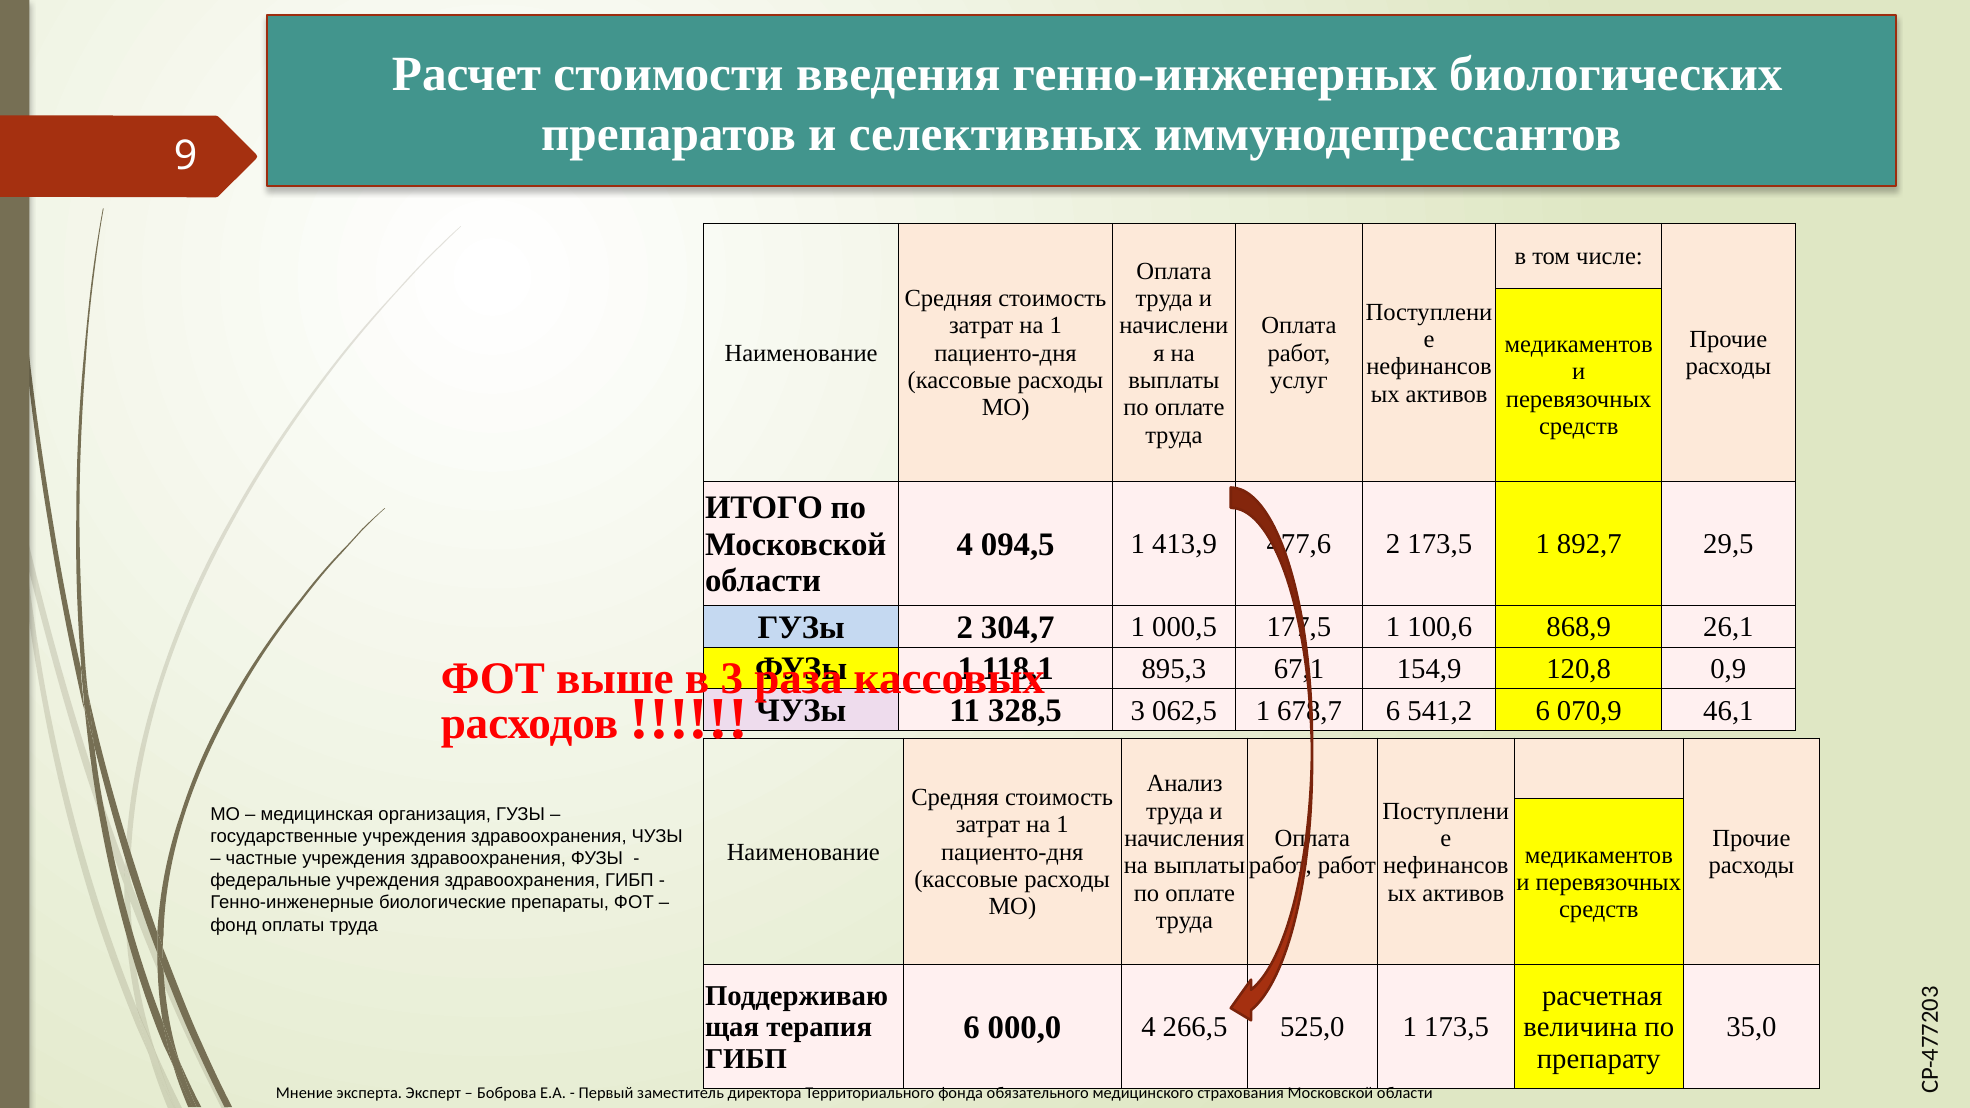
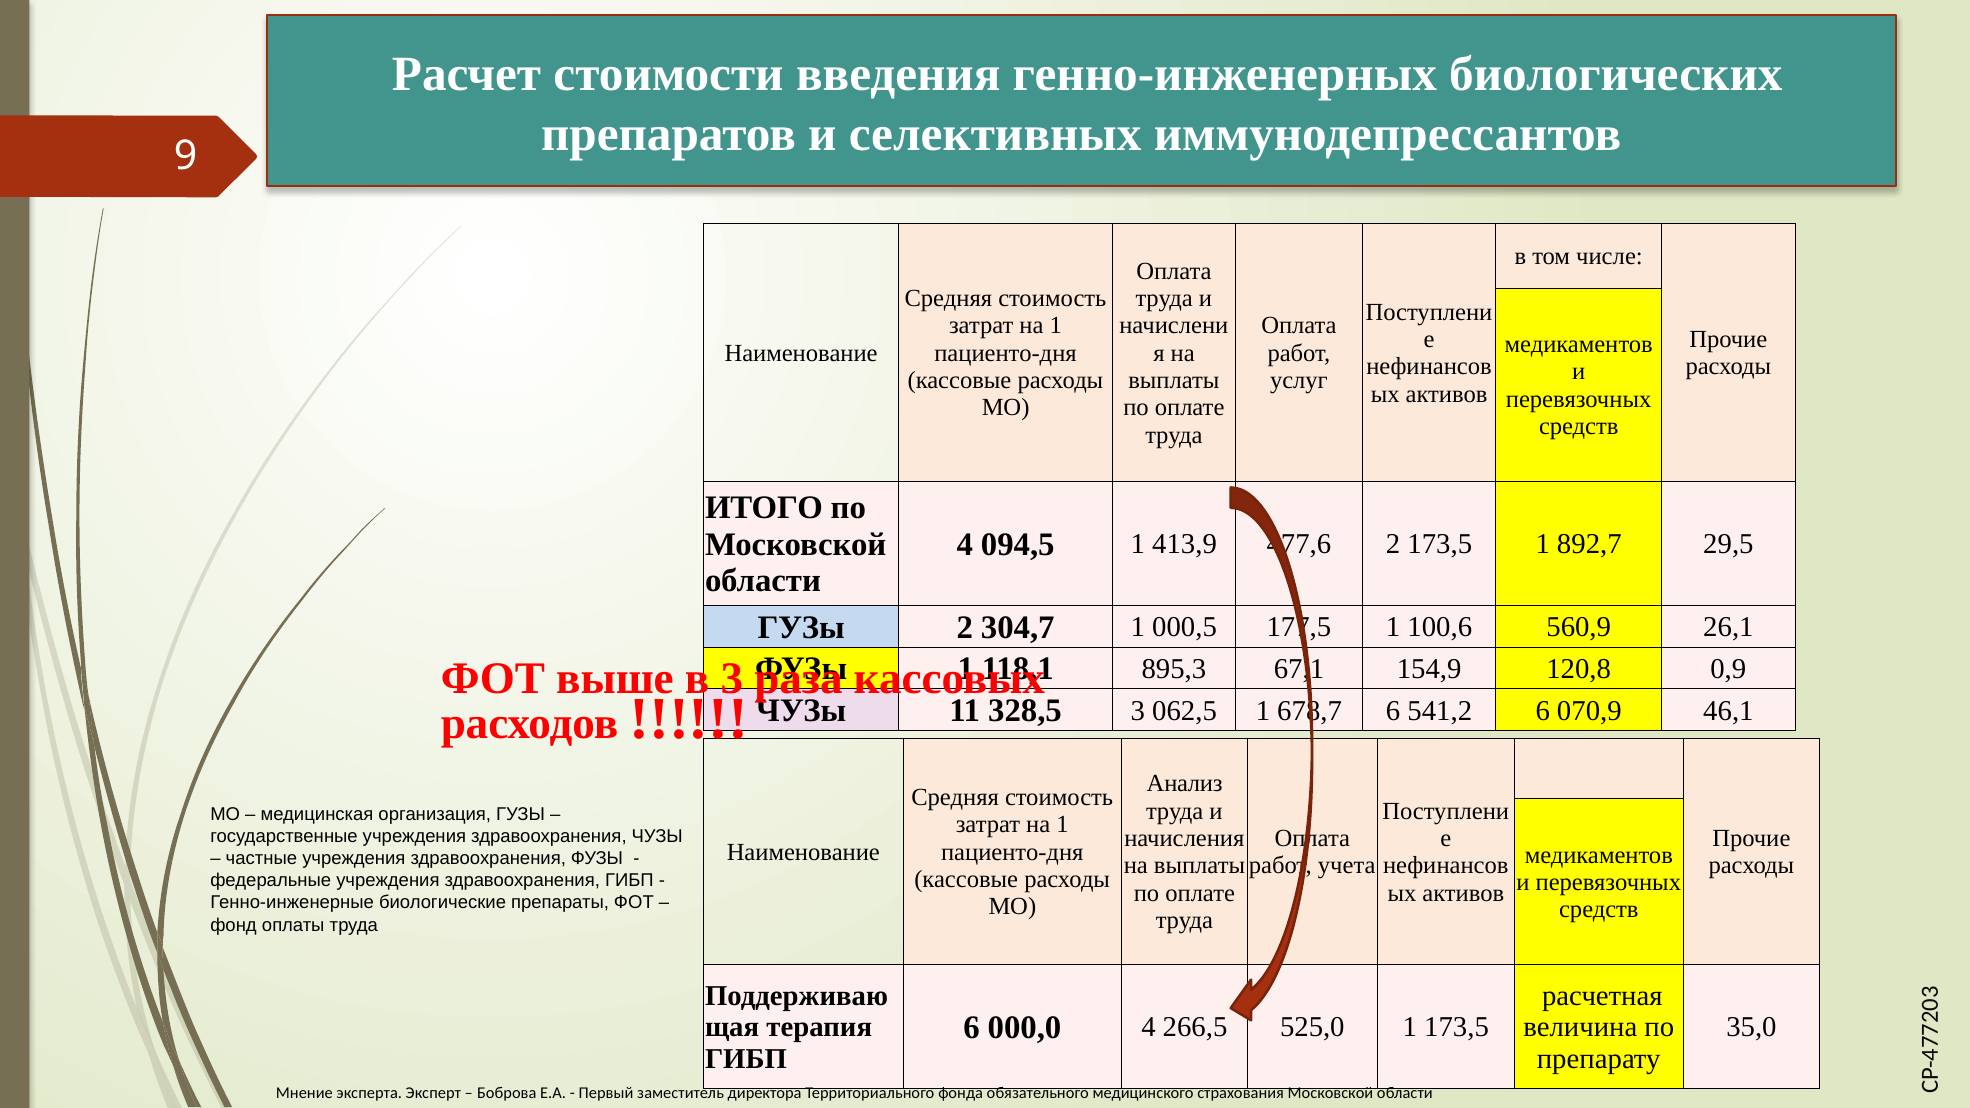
868,9: 868,9 -> 560,9 (1579, 628)
работ: работ -> учета (1347, 866)
